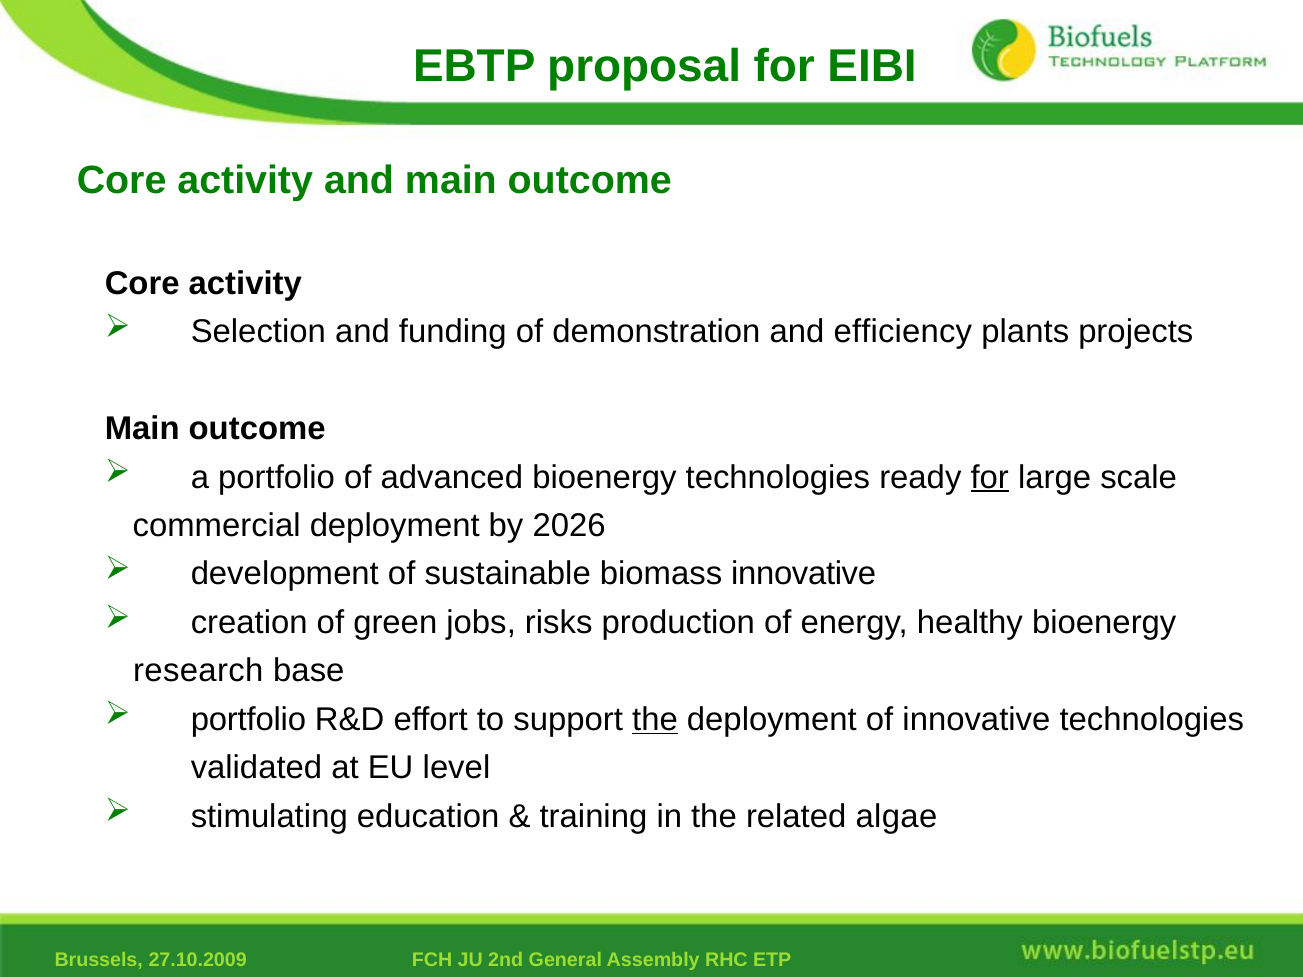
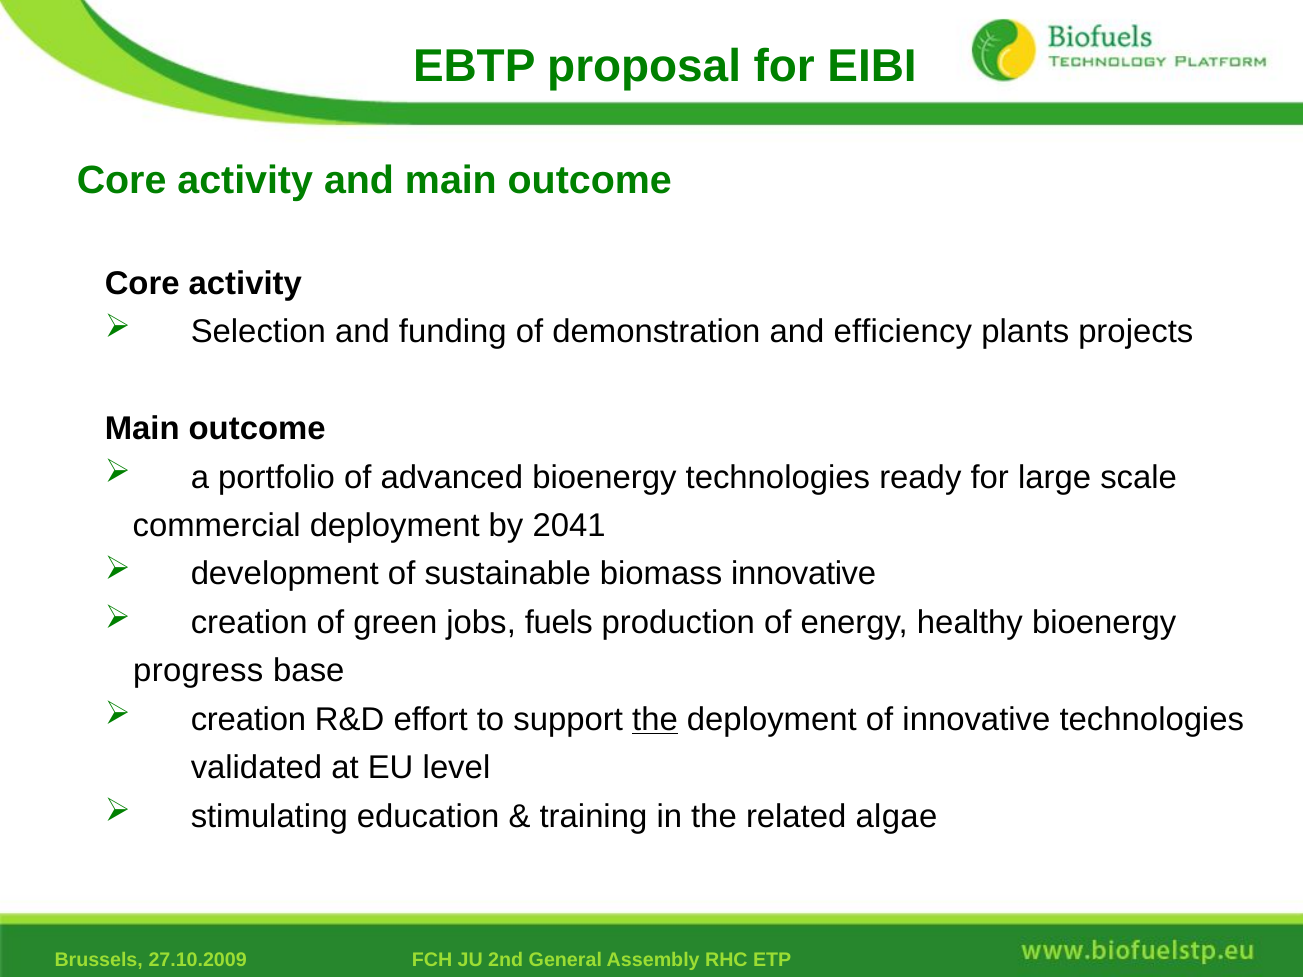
for underline: present -> none (990, 477)
2026: 2026 -> 2041 (569, 526)
risks: risks -> fuels (559, 623)
research: research -> progress (198, 671)
portfolio: portfolio -> creation (248, 719)
